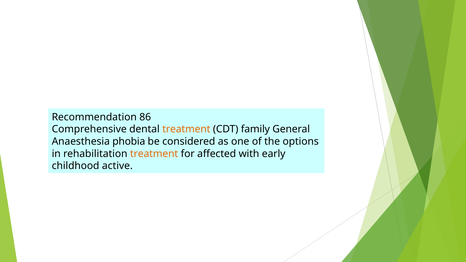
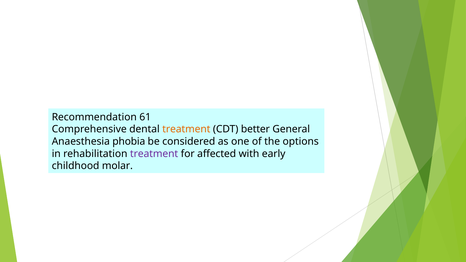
86: 86 -> 61 (145, 117)
family: family -> better (255, 129)
treatment colour: orange -> purple (154, 154)
active: active -> molar (117, 166)
